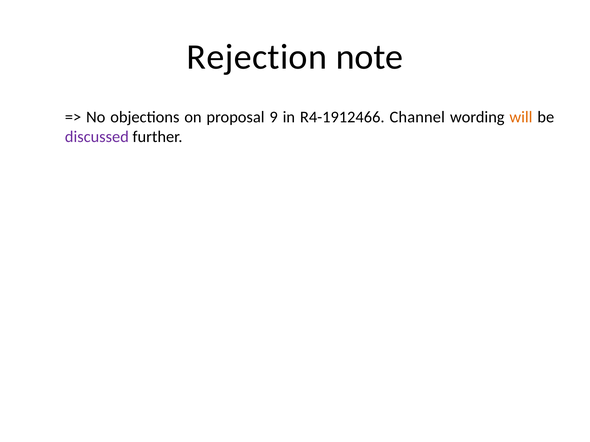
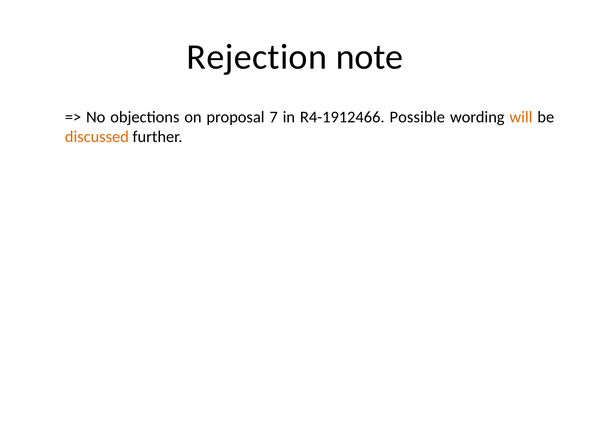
9: 9 -> 7 (274, 117)
Channel: Channel -> Possible (417, 117)
discussed colour: purple -> orange (97, 137)
